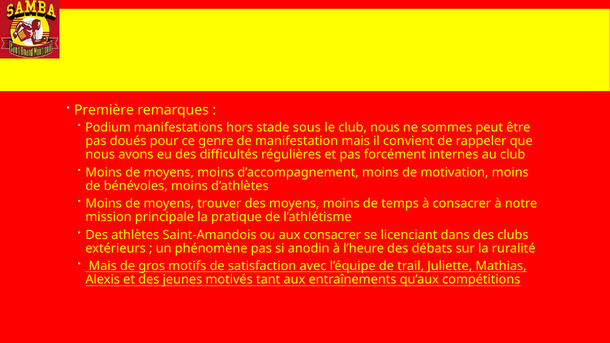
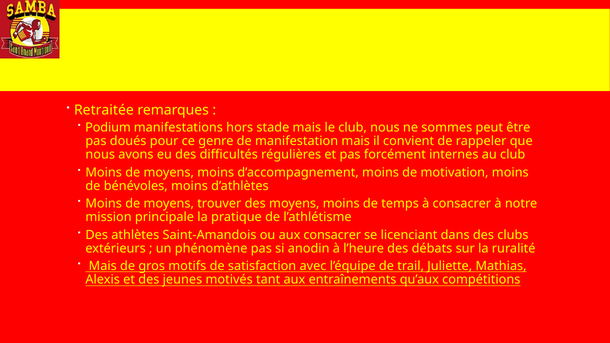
Première: Première -> Retraitée (104, 110)
stade sous: sous -> mais (307, 127)
